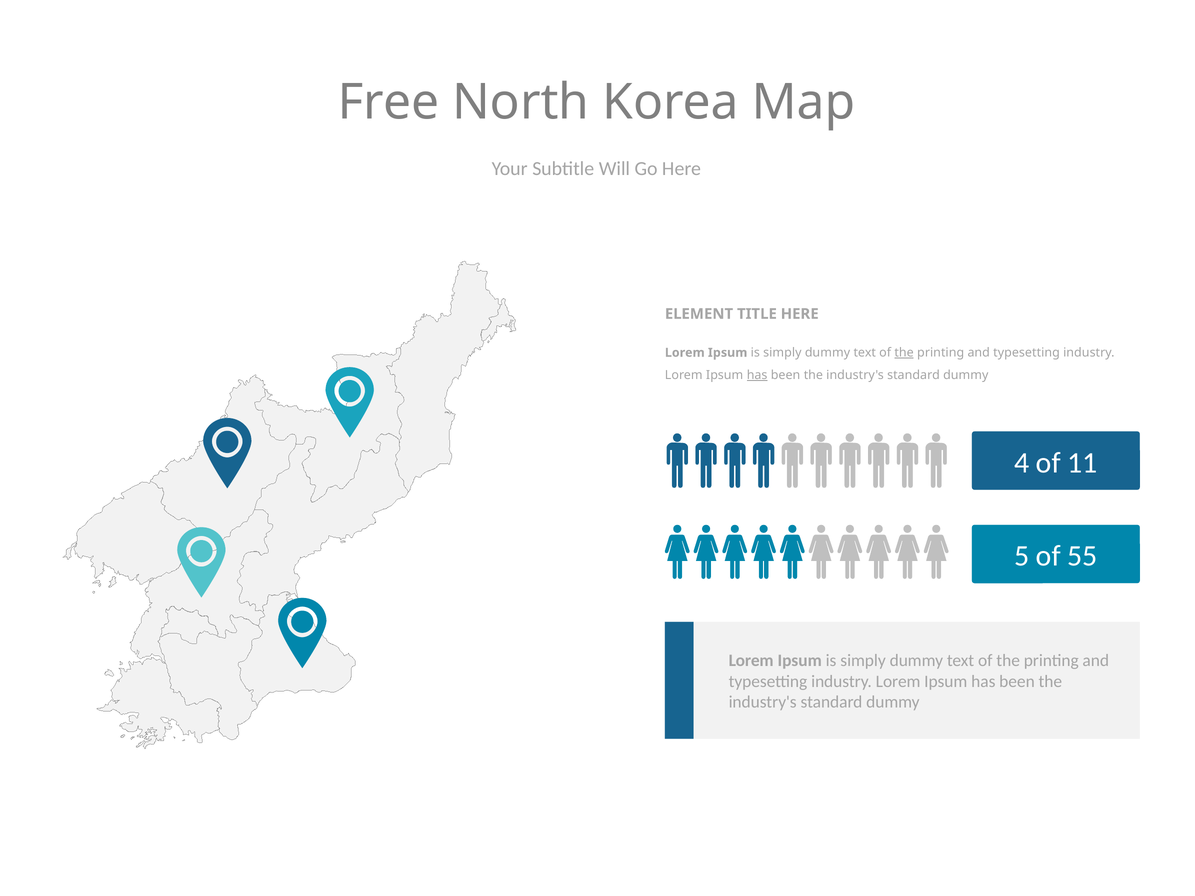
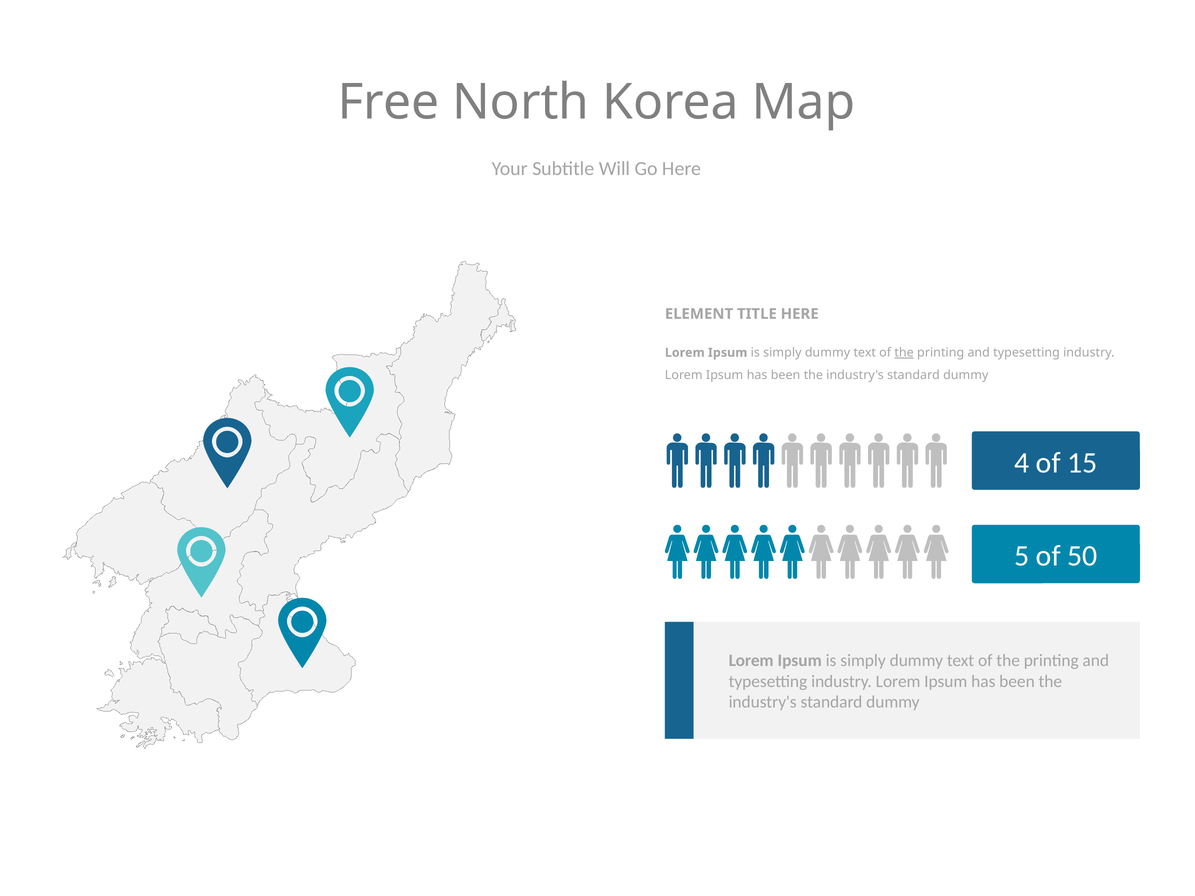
has underline: present -> none (757, 375)
11: 11 -> 15 (1082, 463)
55: 55 -> 50 (1082, 556)
